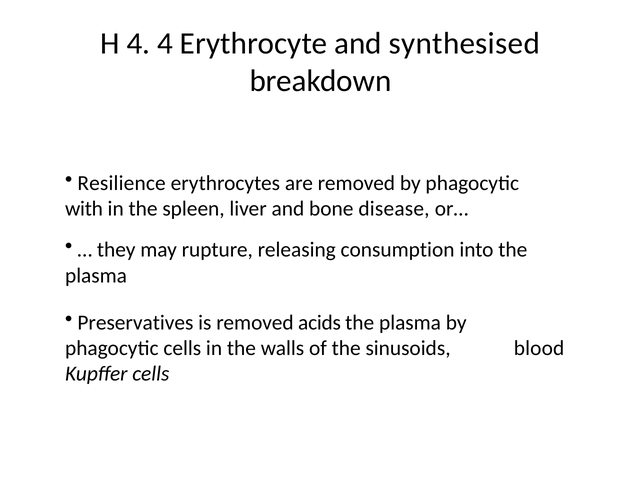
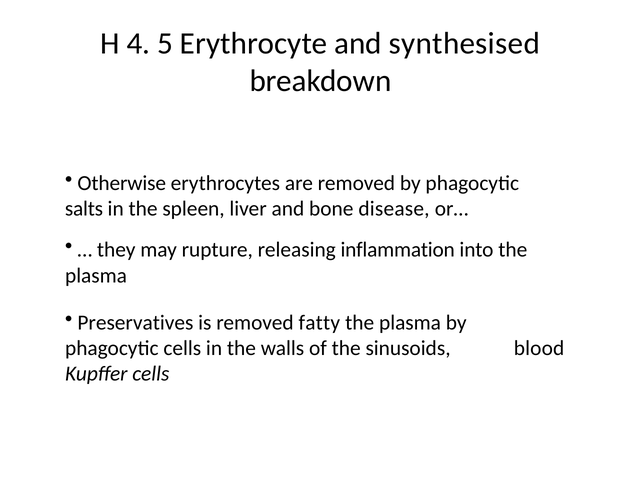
4 4: 4 -> 5 (165, 43)
Resilience: Resilience -> Otherwise (122, 183)
with: with -> salts (84, 209)
consumption: consumption -> inflammation (398, 250)
acids: acids -> fatty (319, 322)
